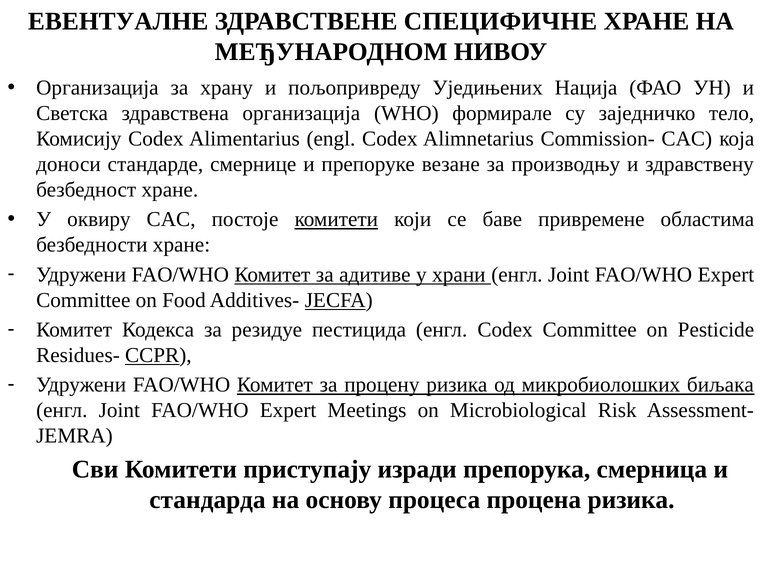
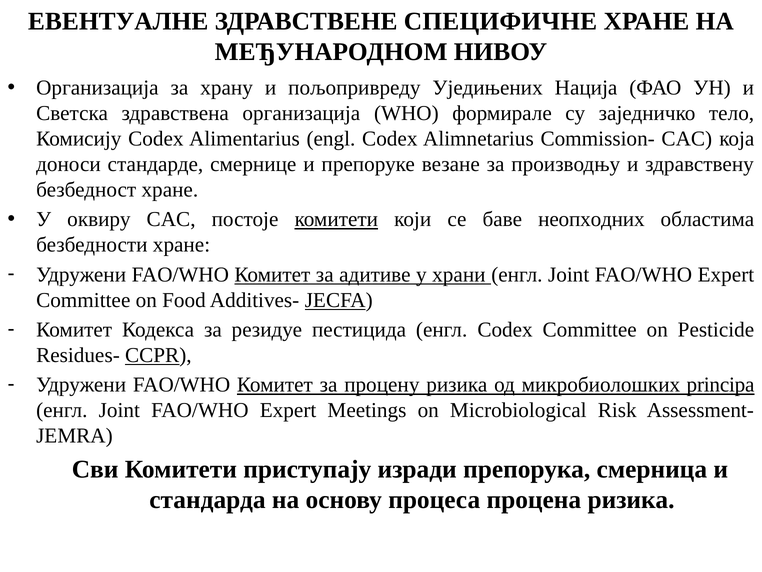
привремене: привремене -> неопходних (591, 219)
биљака: биљака -> principa (721, 385)
